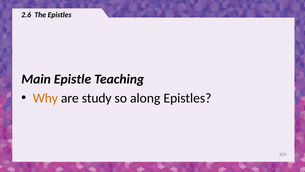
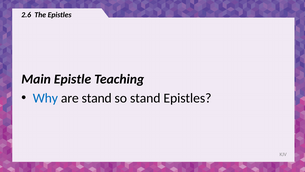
Why colour: orange -> blue (45, 98)
are study: study -> stand (97, 98)
so along: along -> stand (145, 98)
